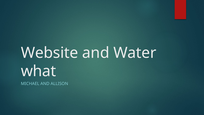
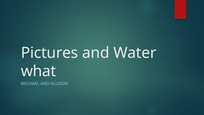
Website: Website -> Pictures (49, 53)
